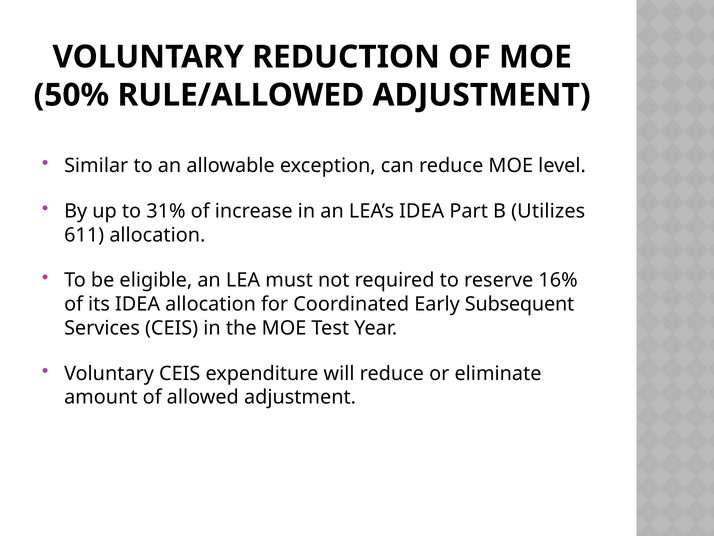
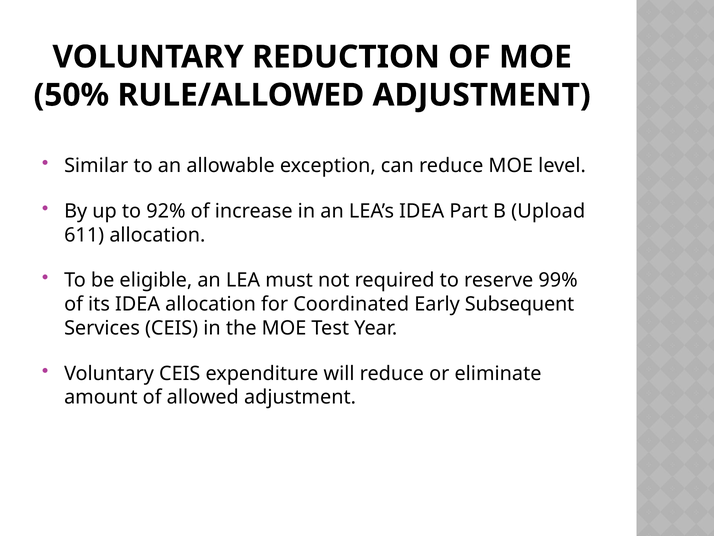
31%: 31% -> 92% (166, 211)
Utilizes: Utilizes -> Upload (548, 211)
16%: 16% -> 99% (558, 280)
